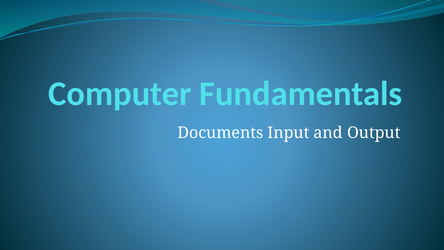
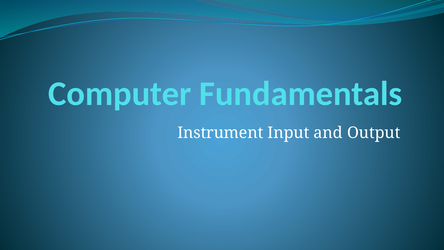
Documents: Documents -> Instrument (220, 133)
